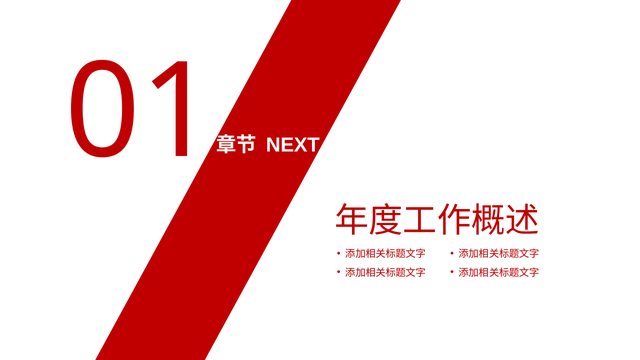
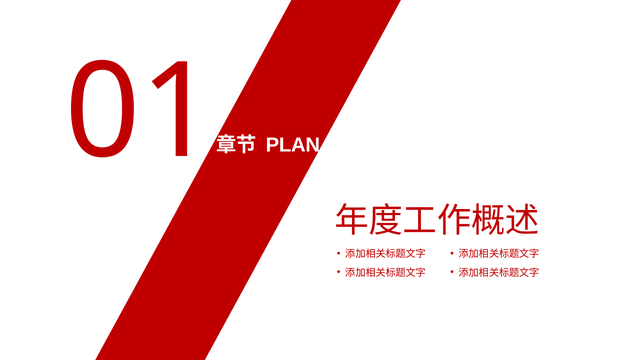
NEXT: NEXT -> PLAN (293, 145)
